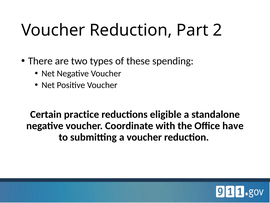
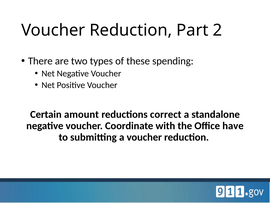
practice: practice -> amount (81, 114)
eligible: eligible -> correct (166, 114)
